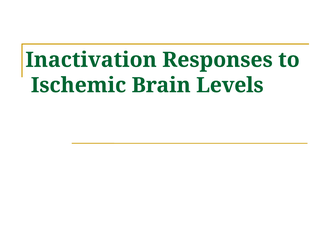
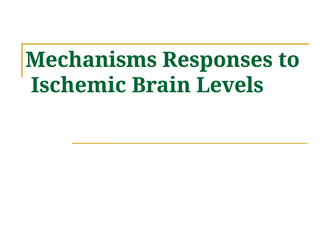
Inactivation: Inactivation -> Mechanisms (91, 60)
